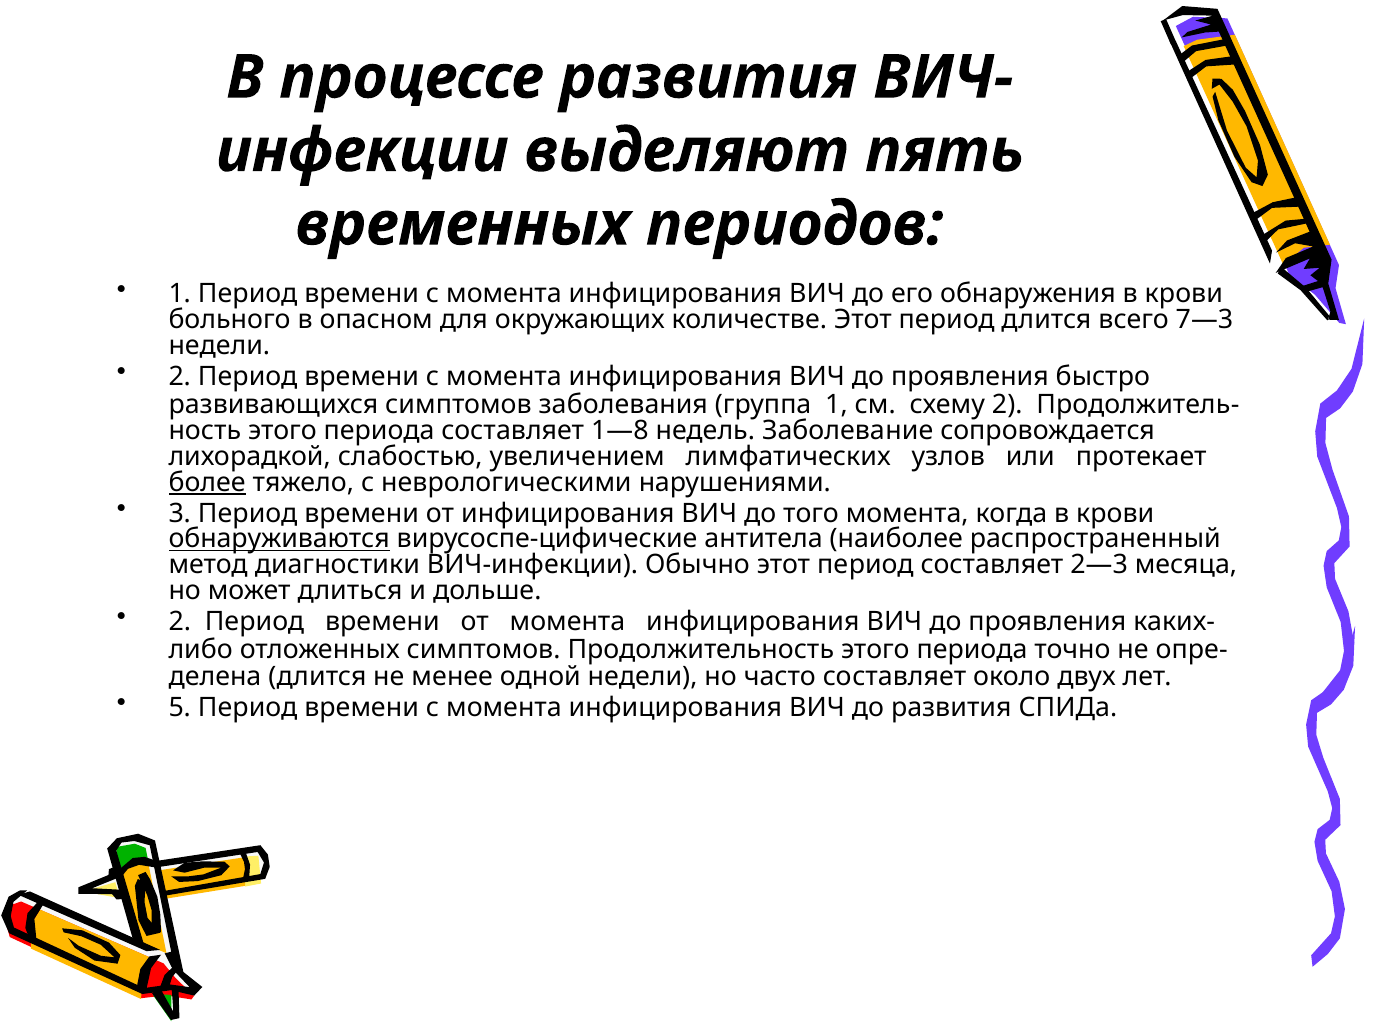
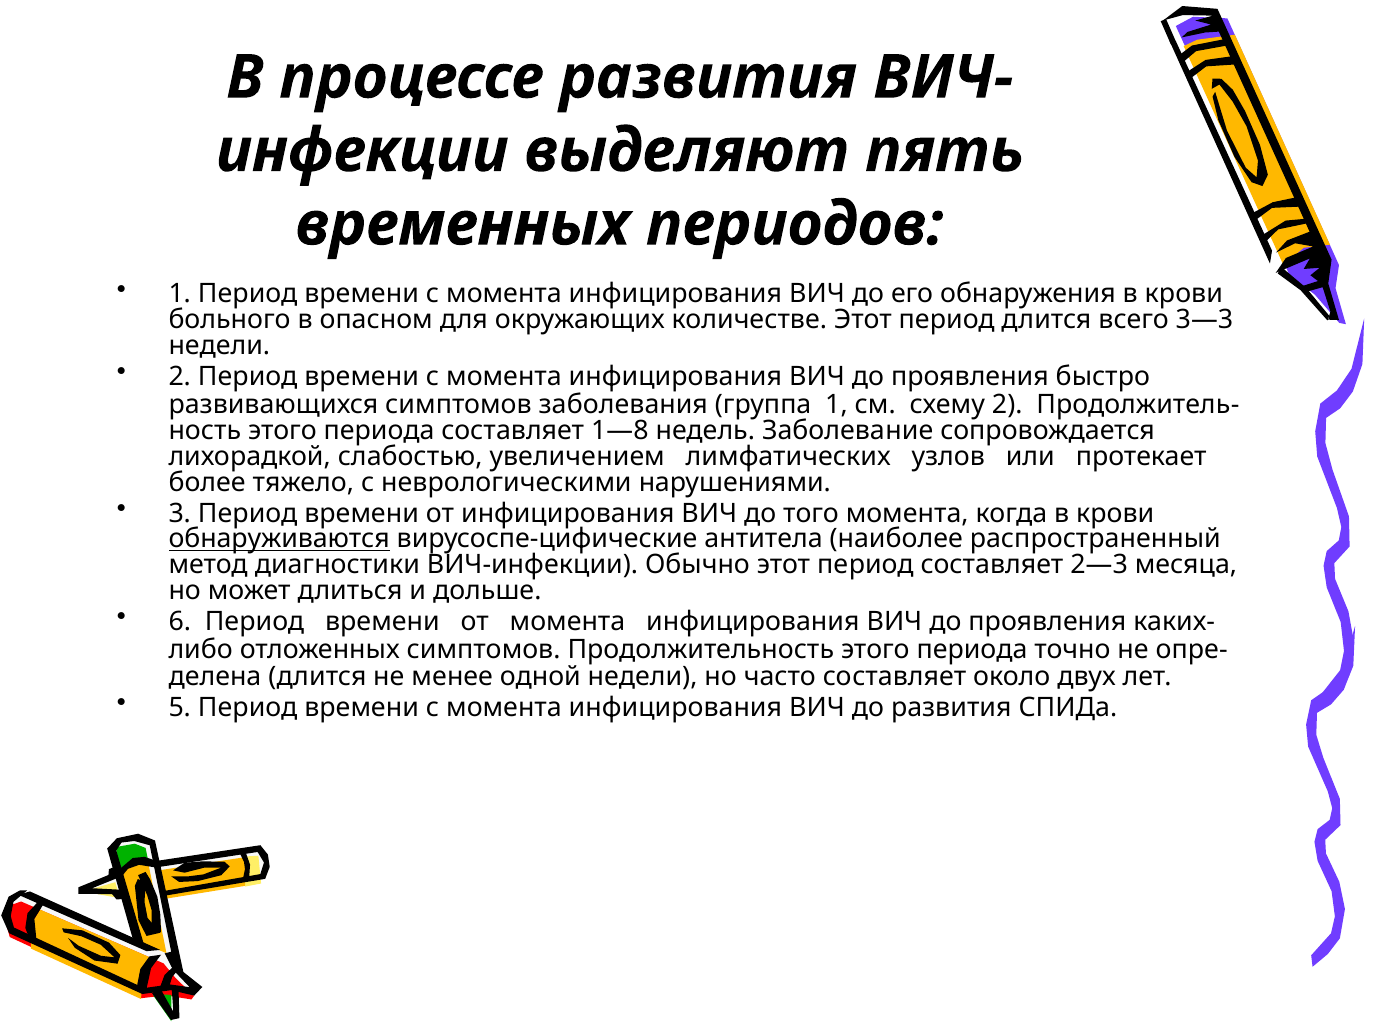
7—3: 7—3 -> 3—3 (1204, 320)
более underline: present -> none (207, 482)
2: 2 -> 6 (180, 622)
